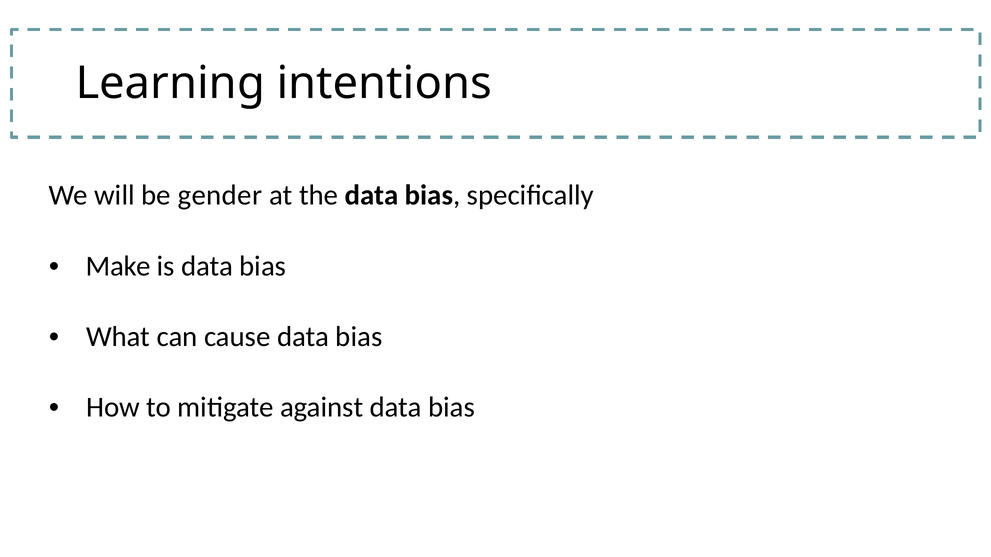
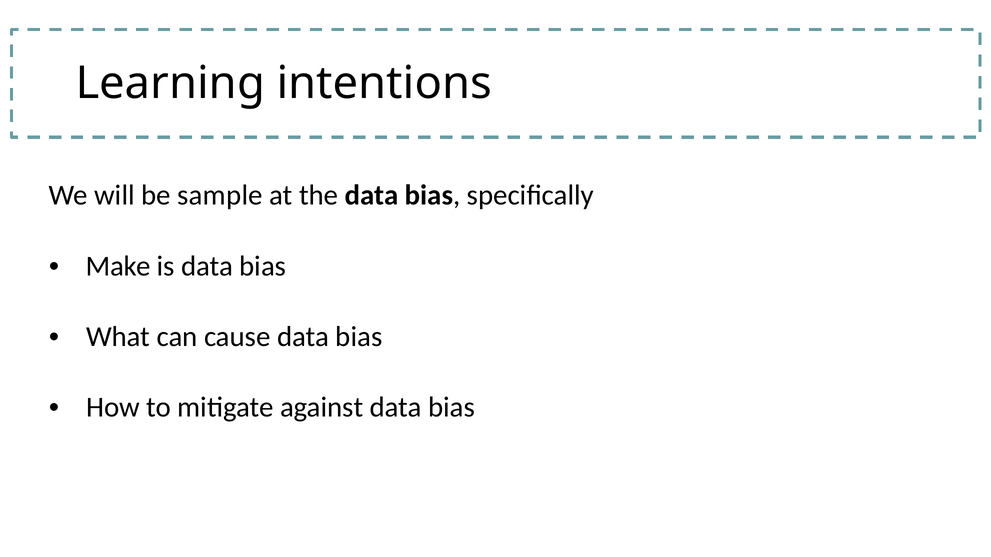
gender: gender -> sample (220, 196)
